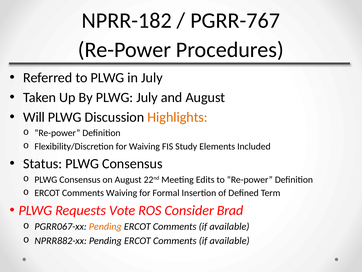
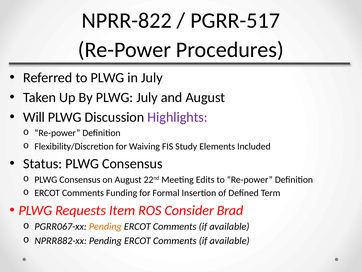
NPRR-182: NPRR-182 -> NPRR-822 (127, 21)
PGRR-767: PGRR-767 -> PGRR-517 (235, 21)
Highlights colour: orange -> purple (178, 117)
Comments Waiving: Waiving -> Funding (122, 193)
Vote: Vote -> Item (122, 210)
